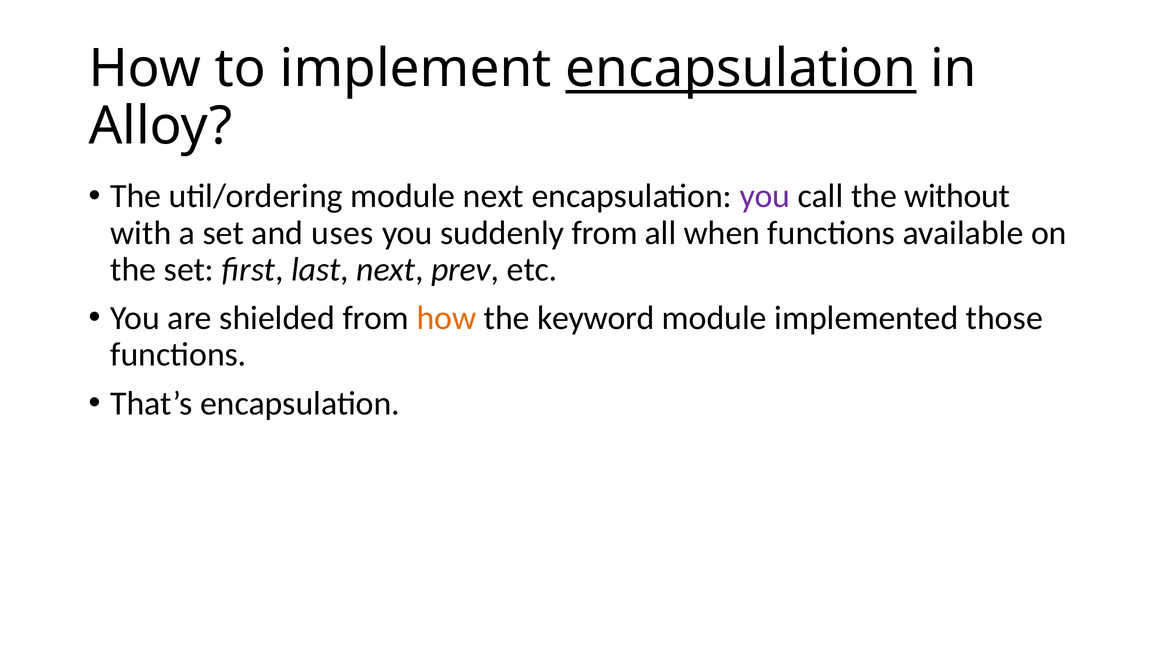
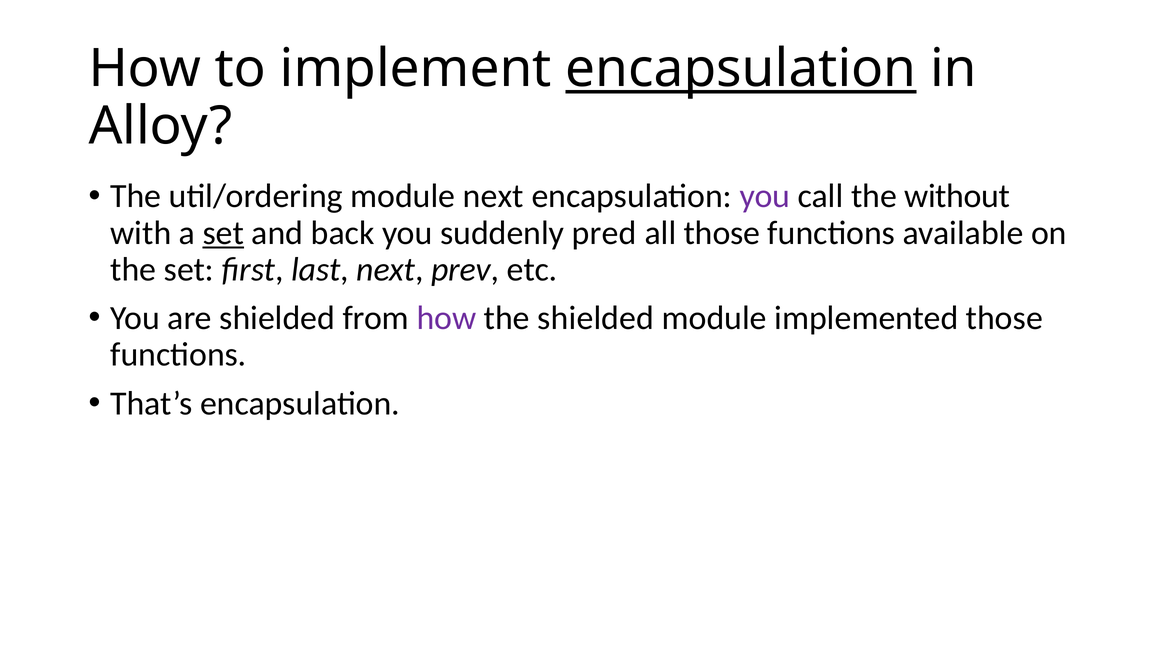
set underline: none -> present (223, 233)
uses: uses -> back (343, 233)
suddenly from: from -> pred (604, 233)
all when: when -> those (722, 233)
how colour: orange -> purple (446, 318)
the keyword: keyword -> shielded (596, 318)
